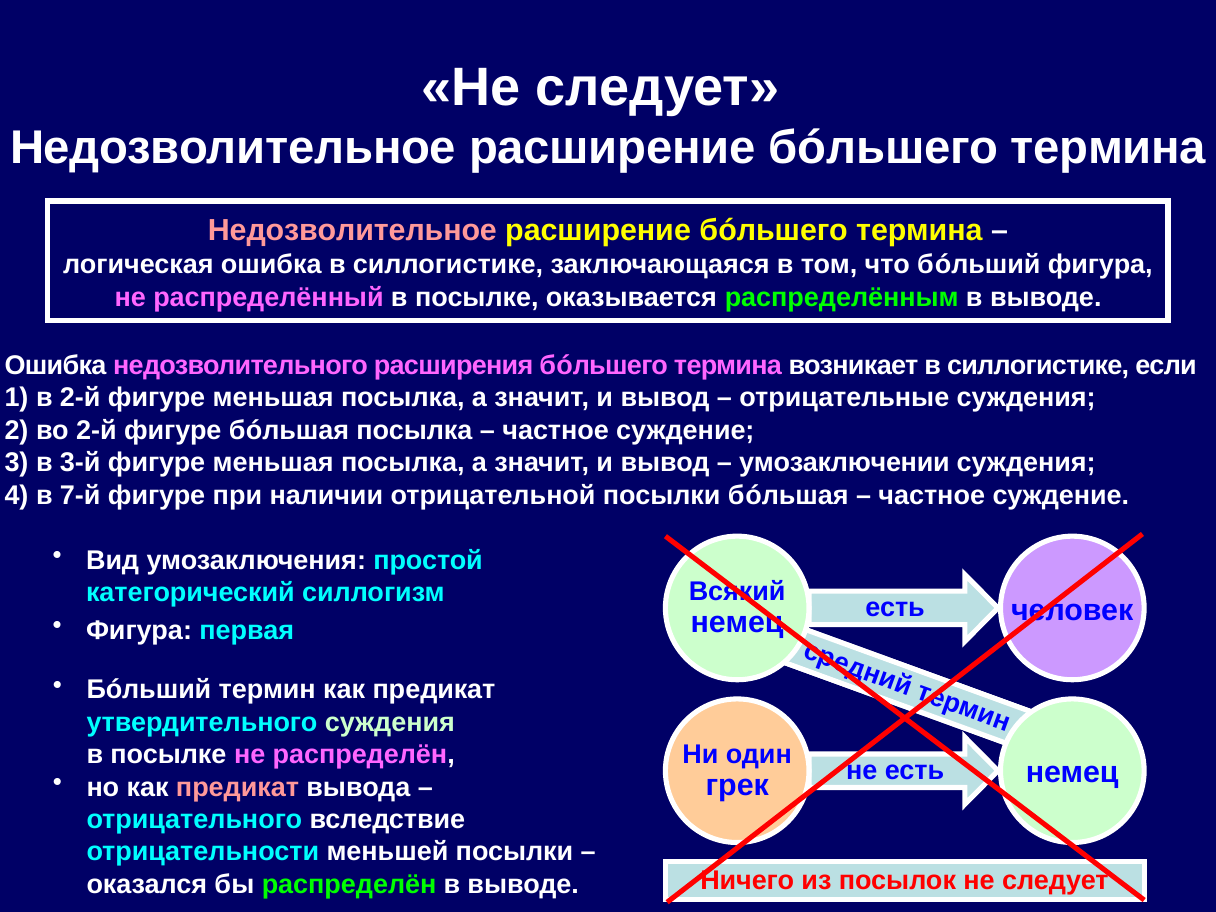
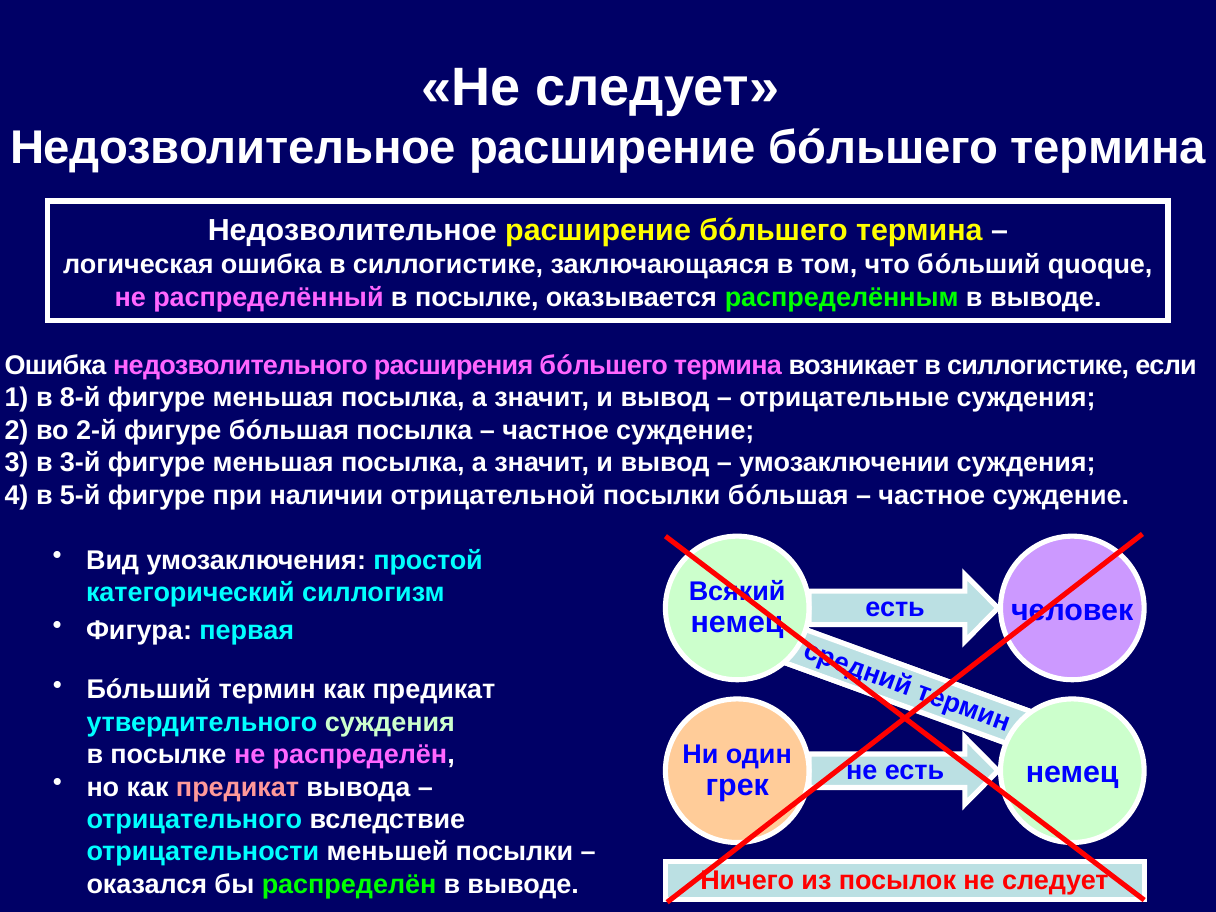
Недозволительное colour: pink -> white (352, 231)
бóльший фигура: фигура -> quoque (1100, 265)
в 2-й: 2-й -> 8-й (80, 398)
7-й: 7-й -> 5-й (80, 495)
